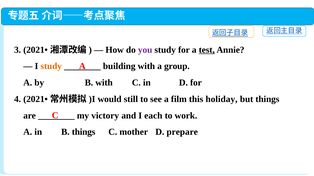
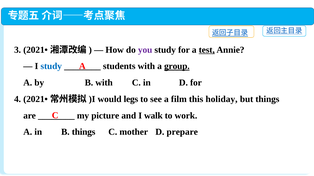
study colour: orange -> blue (51, 66)
building: building -> students (119, 66)
group underline: none -> present (177, 66)
still: still -> legs (131, 99)
victory: victory -> picture (105, 116)
each: each -> walk (153, 116)
